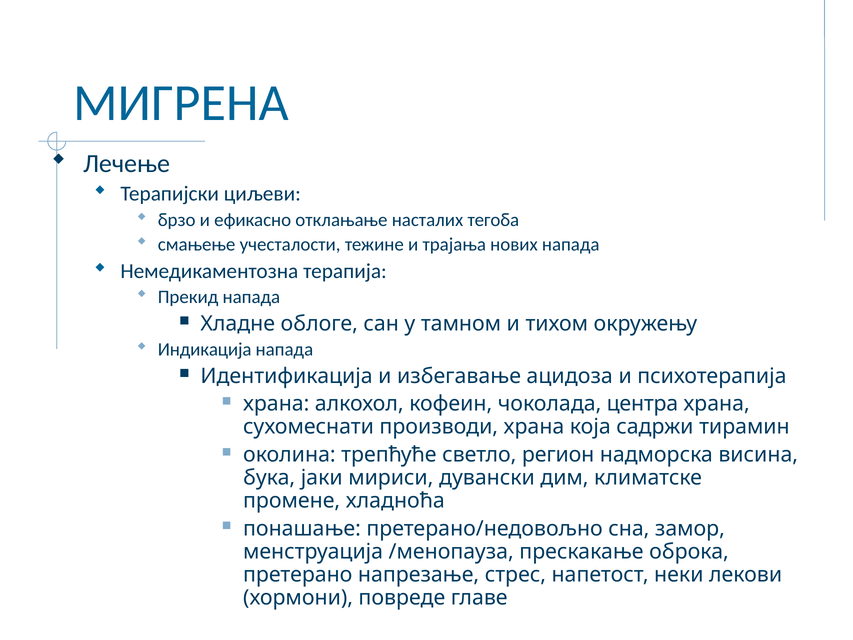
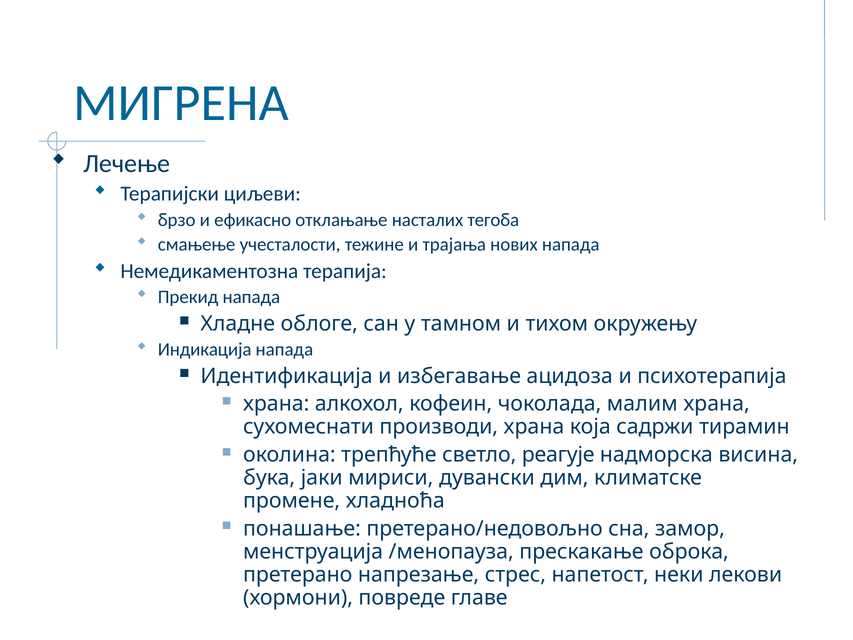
центра: центра -> малим (642, 404)
регион: регион -> реагује (558, 455)
